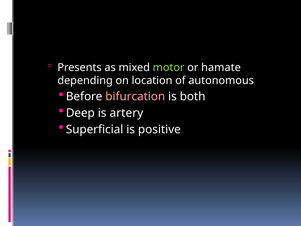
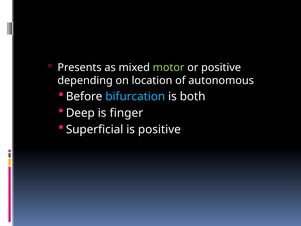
or hamate: hamate -> positive (221, 67)
bifurcation colour: pink -> light blue (135, 96)
artery: artery -> finger (126, 113)
